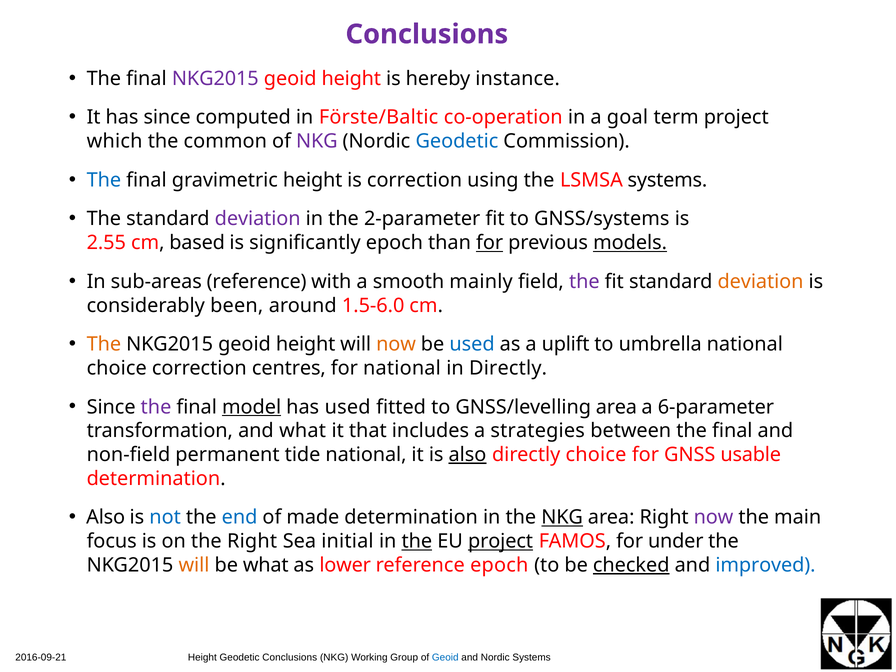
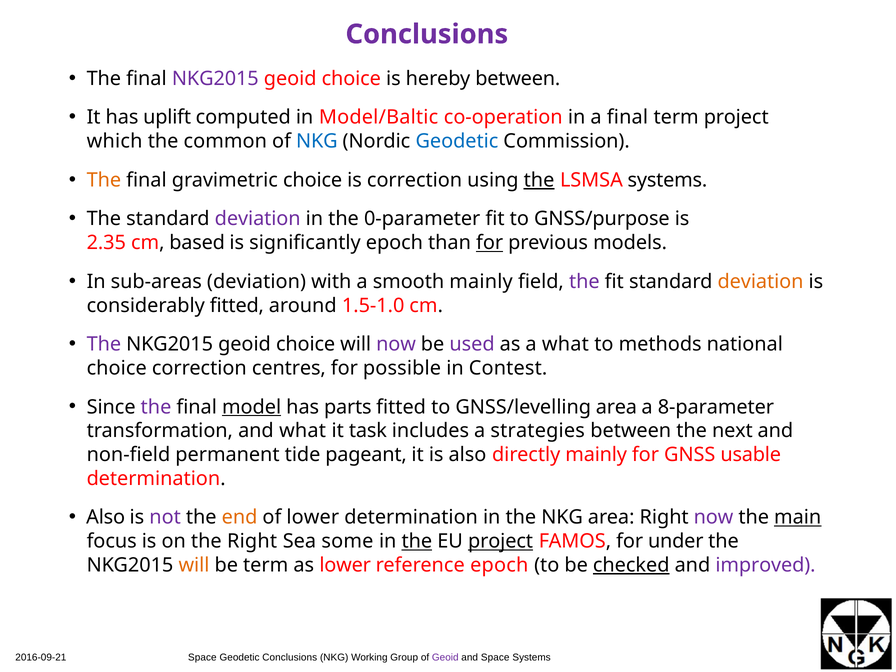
height: height -> choice (351, 79)
hereby instance: instance -> between (518, 79)
has since: since -> uplift (167, 117)
Förste/Baltic: Förste/Baltic -> Model/Baltic (379, 117)
a goal: goal -> final (627, 117)
NKG colour: purple -> blue (317, 141)
The colour: blue -> orange (104, 180)
gravimetric height: height -> choice (313, 180)
the underline: none -> present (539, 180)
2-parameter: 2-parameter -> 0-parameter (422, 219)
GNSS/systems: GNSS/systems -> GNSS/purpose (602, 219)
2.55: 2.55 -> 2.35 (106, 243)
models underline: present -> none (630, 243)
sub-areas reference: reference -> deviation (256, 282)
considerably been: been -> fitted (237, 305)
1.5-6.0: 1.5-6.0 -> 1.5-1.0 (373, 305)
The colour: orange -> purple (104, 344)
height: height -> choice (306, 344)
now colour: orange -> purple (396, 344)
used colour: blue -> purple (472, 344)
a uplift: uplift -> what (565, 344)
umbrella: umbrella -> methods (660, 344)
for national: national -> possible (402, 368)
in Directly: Directly -> Contest (508, 368)
has used: used -> parts (348, 407)
6-parameter: 6-parameter -> 8-parameter (716, 407)
that: that -> task (368, 431)
between the final: final -> next (732, 431)
tide national: national -> pageant (366, 455)
also underline: present -> none (467, 455)
directly choice: choice -> mainly (596, 455)
not colour: blue -> purple (165, 517)
end colour: blue -> orange (240, 517)
of made: made -> lower (313, 517)
NKG underline: present -> none (562, 517)
main underline: none -> present (798, 517)
initial: initial -> some (347, 541)
be what: what -> term (266, 565)
improved colour: blue -> purple (765, 565)
Height: Height -> Space (202, 658)
Geoid colour: blue -> purple (445, 658)
and Nordic: Nordic -> Space (495, 658)
